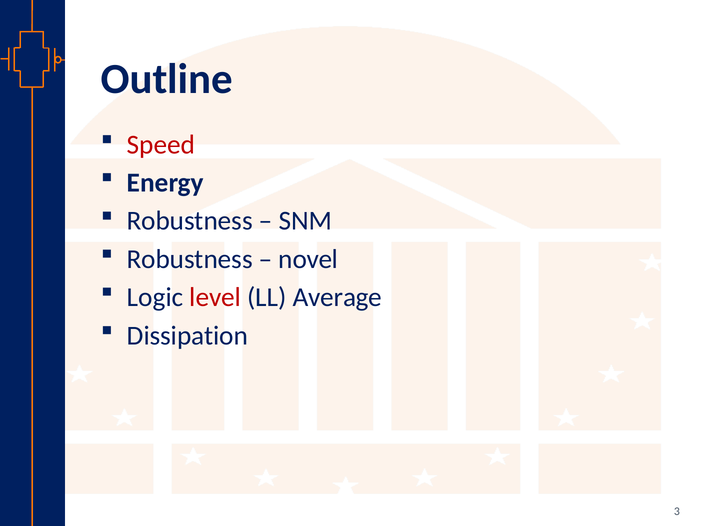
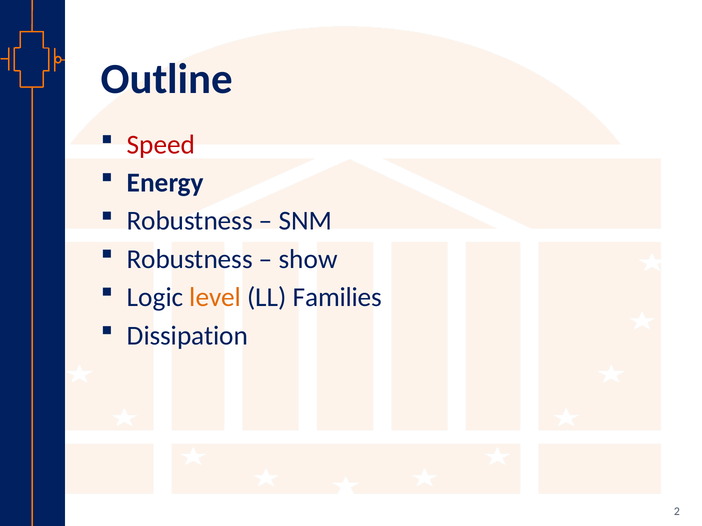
novel: novel -> show (308, 259)
level colour: red -> orange (215, 298)
Average: Average -> Families (337, 298)
3: 3 -> 2 (677, 512)
